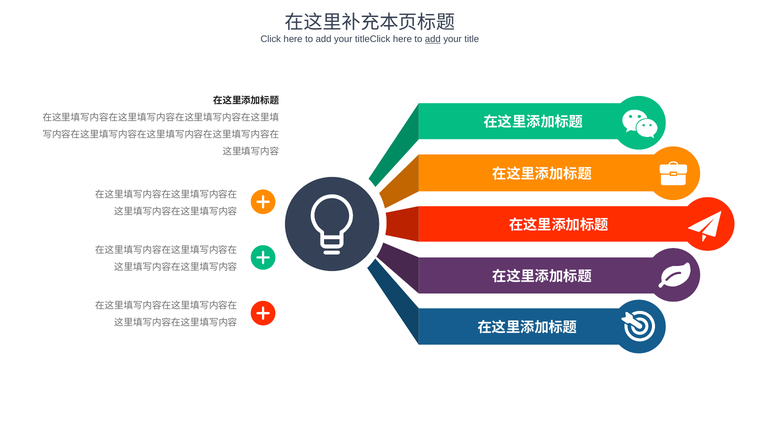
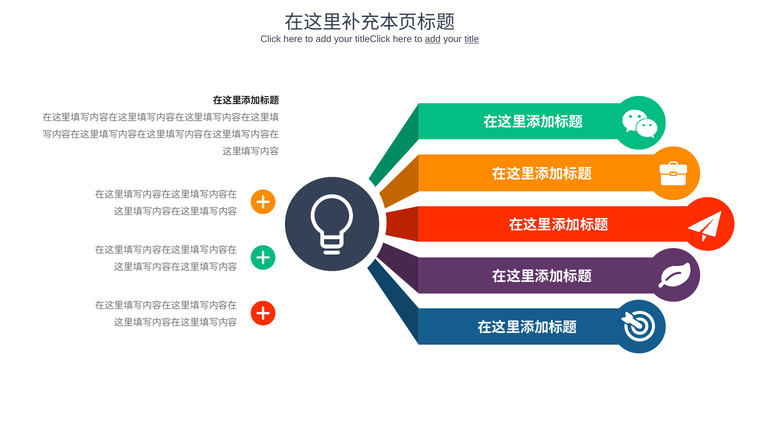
title underline: none -> present (472, 39)
